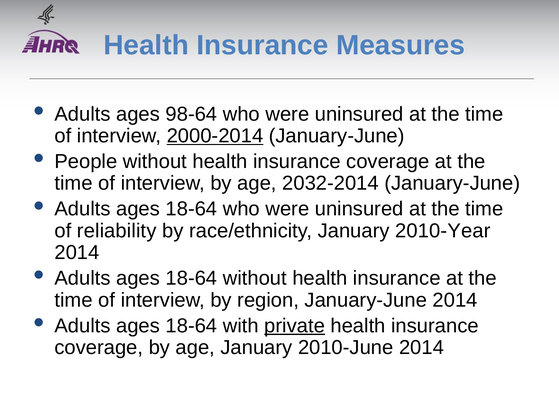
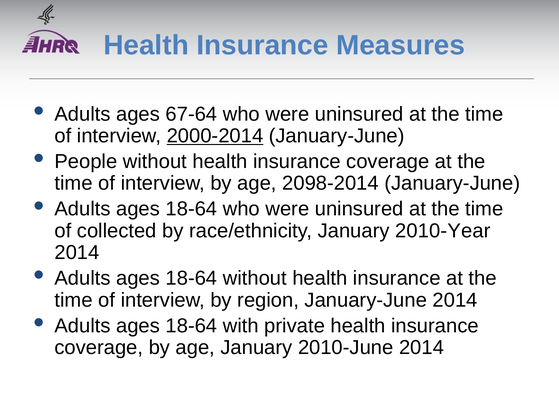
98-64: 98-64 -> 67-64 (191, 114)
2032-2014: 2032-2014 -> 2098-2014 (330, 183)
reliability: reliability -> collected (117, 231)
private underline: present -> none (295, 326)
